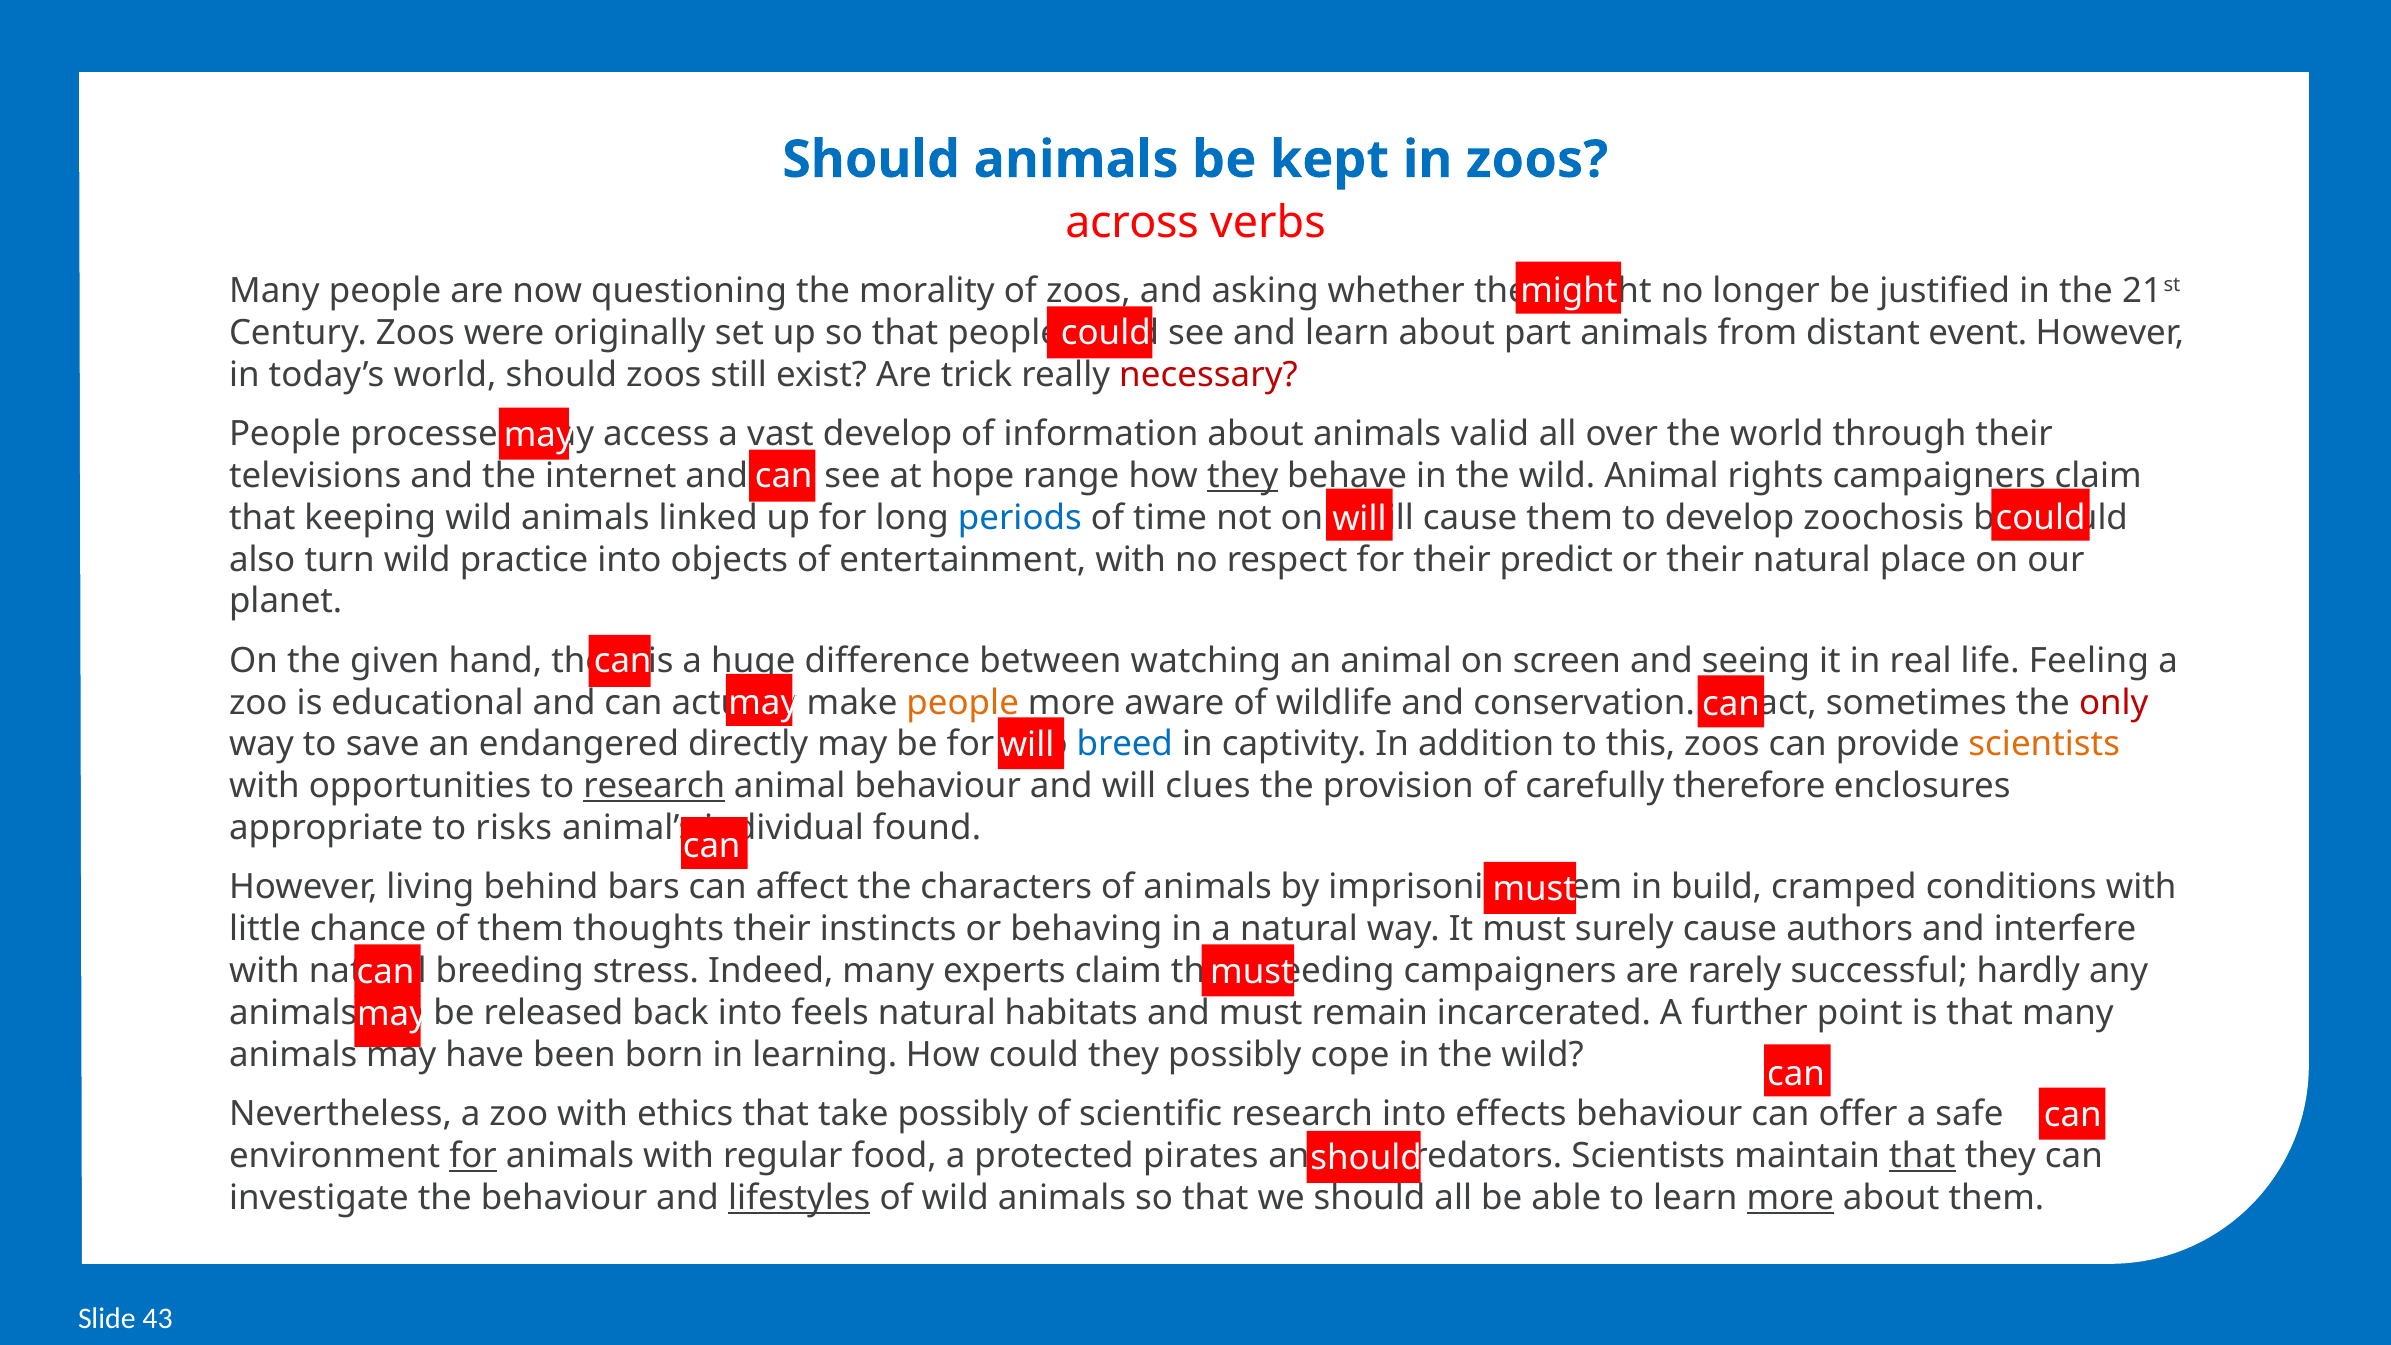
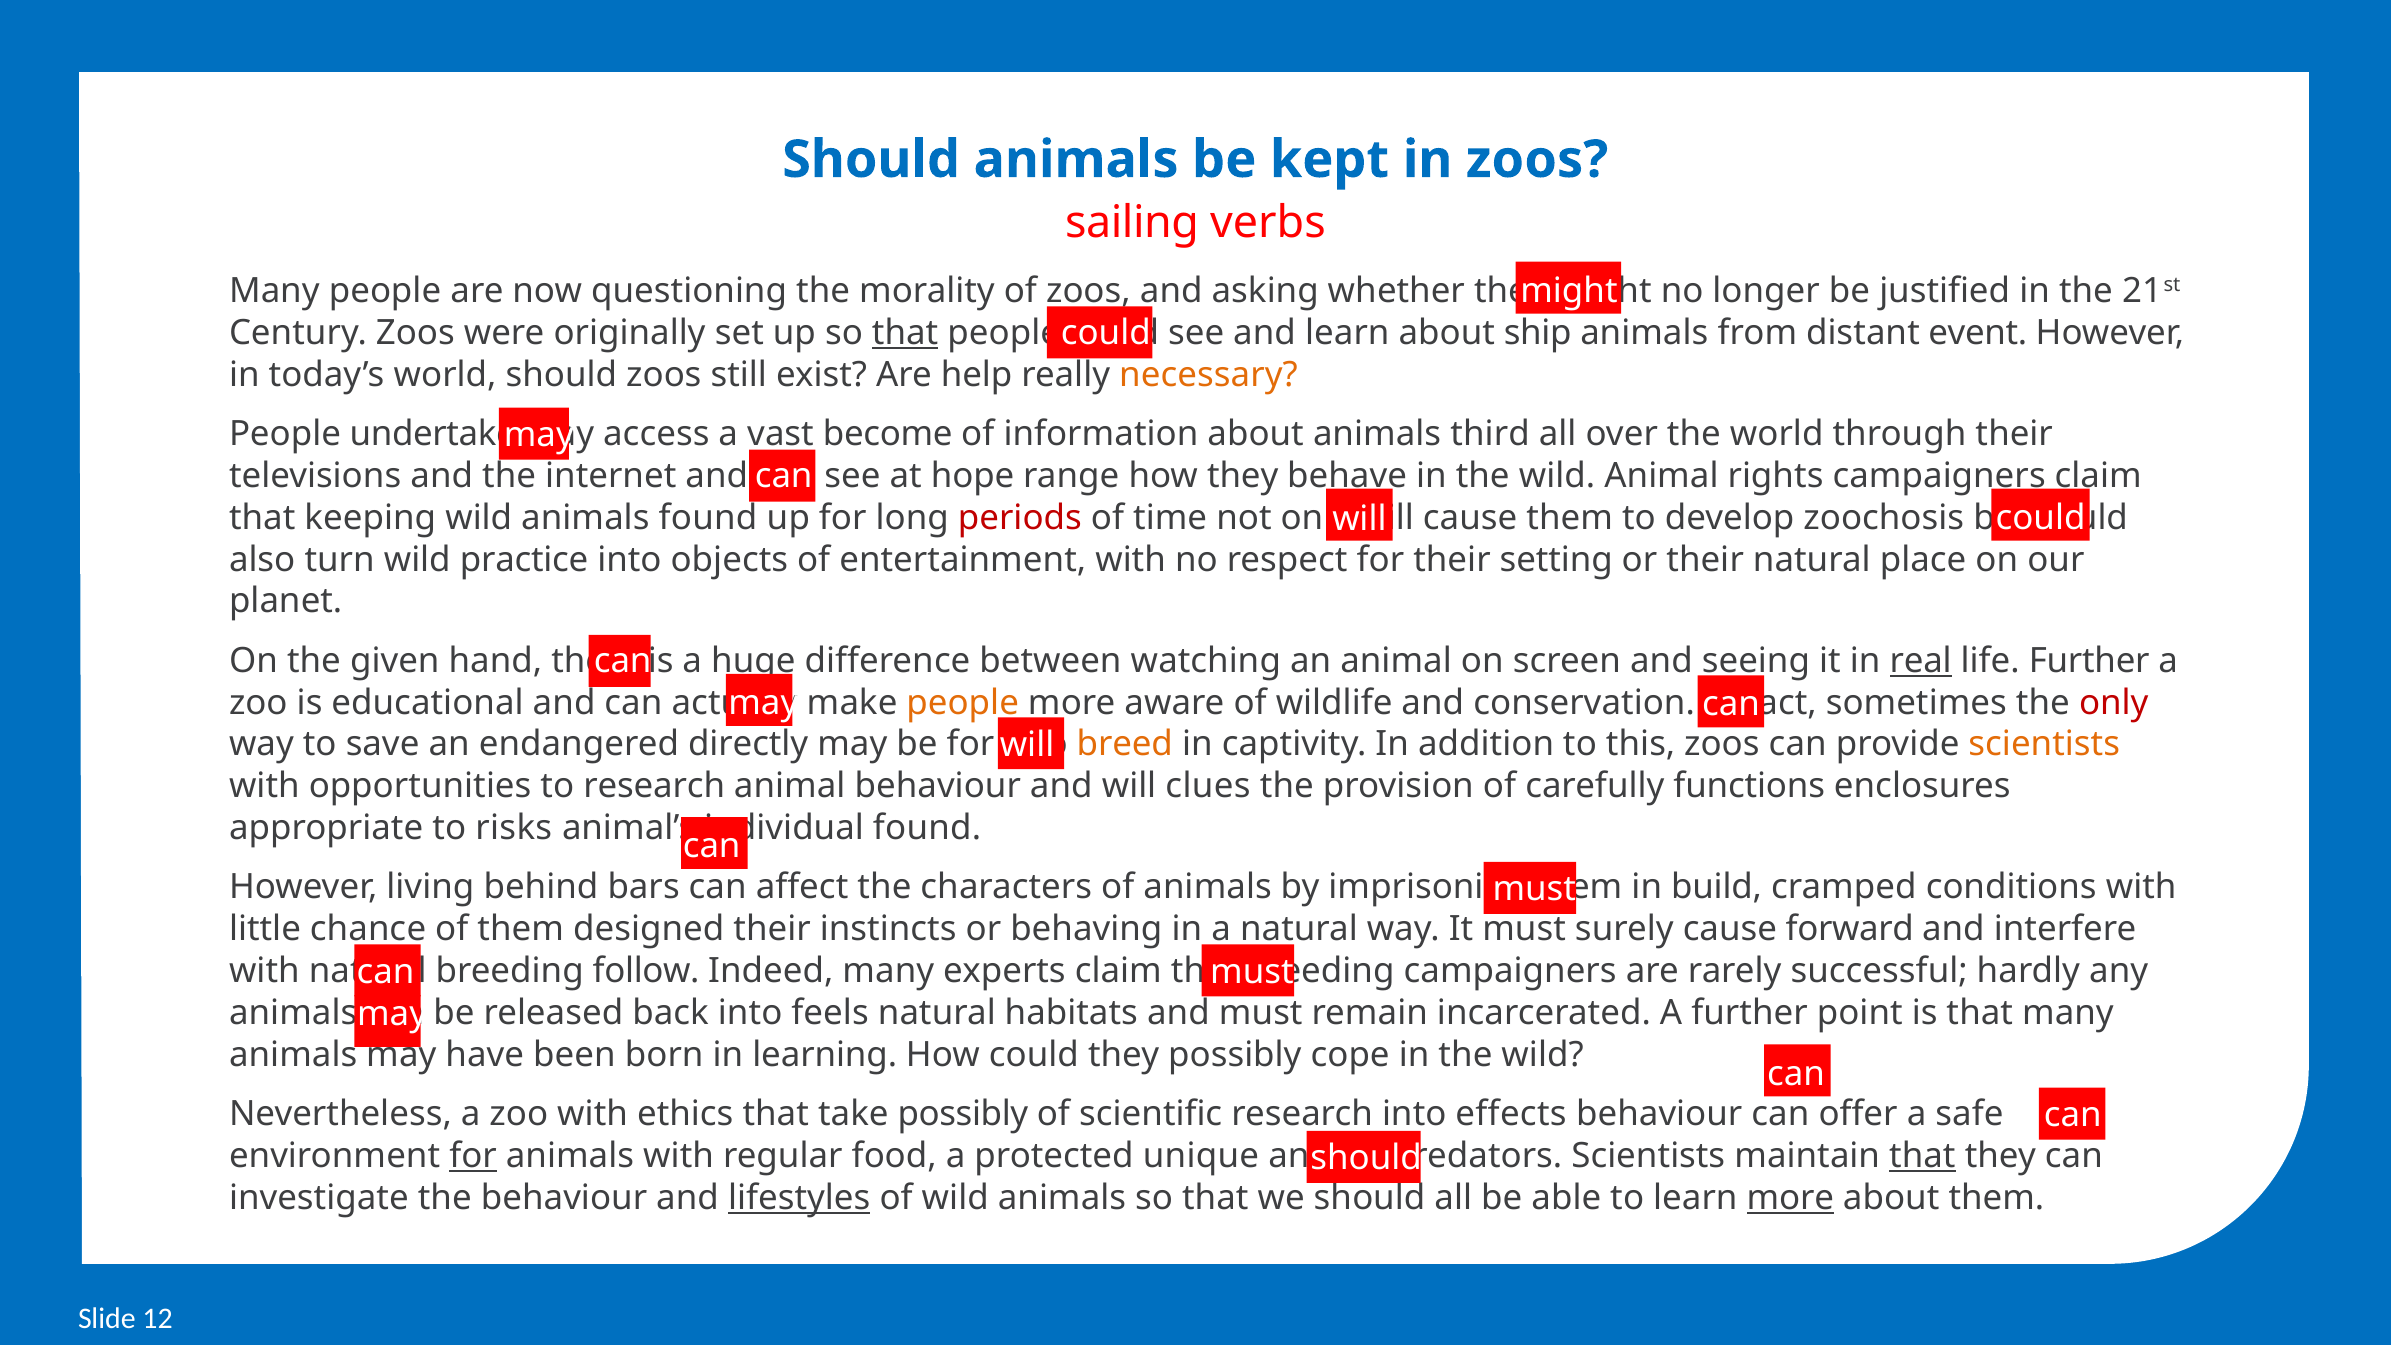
across: across -> sailing (1132, 222)
that underline: none -> present (905, 333)
part: part -> ship (1538, 333)
trick: trick -> help (977, 375)
necessary colour: red -> orange (1209, 375)
processes: processes -> undertake (433, 434)
develop: develop -> become (888, 434)
valid: valid -> third (1490, 434)
they underline: present -> none (1243, 476)
animals linked: linked -> found (708, 518)
periods colour: blue -> red (1020, 518)
predict: predict -> setting (1556, 560)
real underline: none -> present (1921, 661)
life Feeling: Feeling -> Further (2089, 661)
breed colour: blue -> orange (1125, 744)
research underline: present -> none (654, 786)
therefore: therefore -> functions (1749, 786)
thoughts: thoughts -> designed (649, 929)
authors: authors -> forward (1850, 929)
stress: stress -> follow (646, 971)
pirates: pirates -> unique (1201, 1156)
43: 43 -> 12 (158, 1318)
